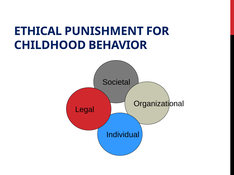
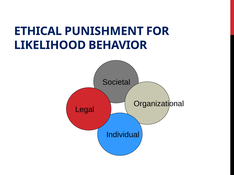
CHILDHOOD: CHILDHOOD -> LIKELIHOOD (50, 45)
